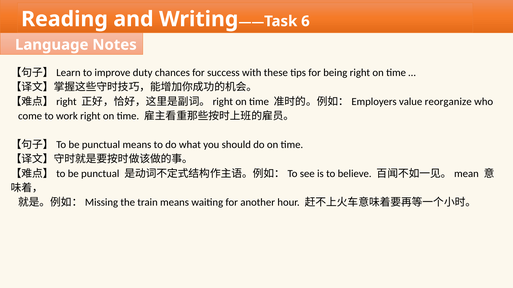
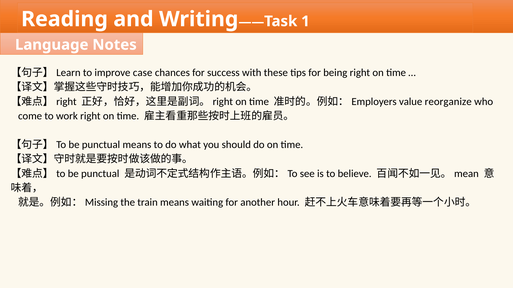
6: 6 -> 1 (305, 21)
duty: duty -> case (143, 73)
